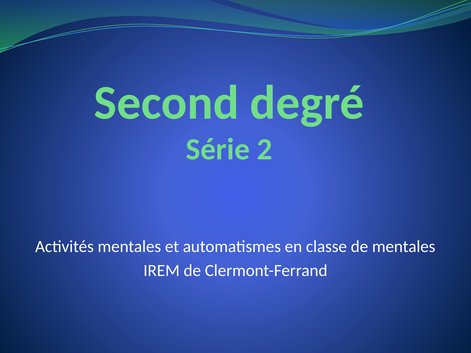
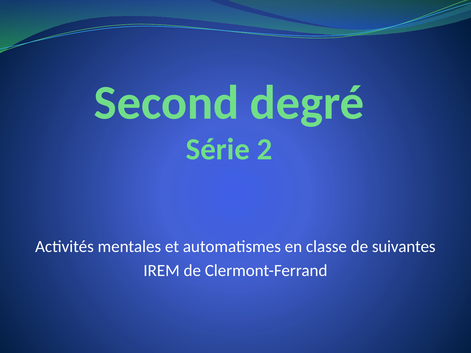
de mentales: mentales -> suivantes (404, 247)
